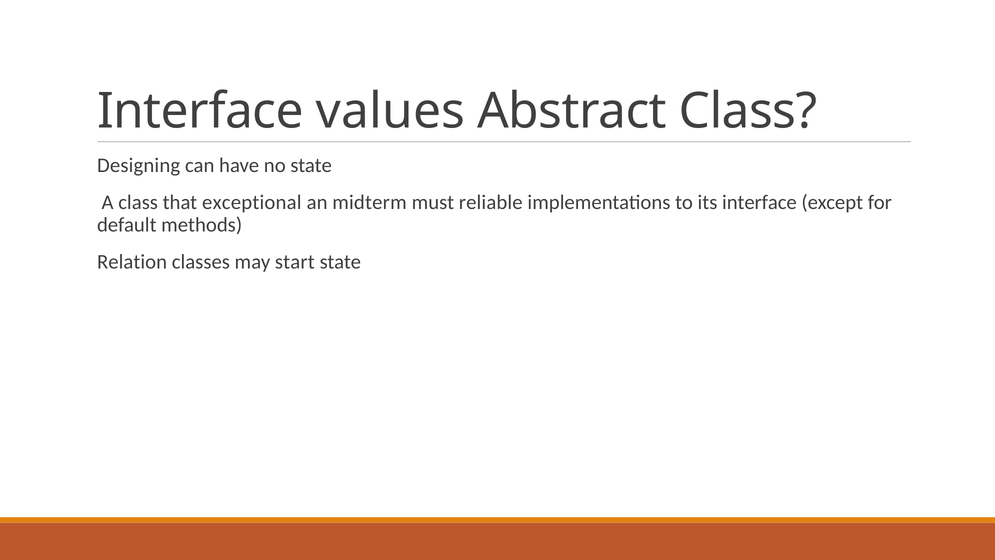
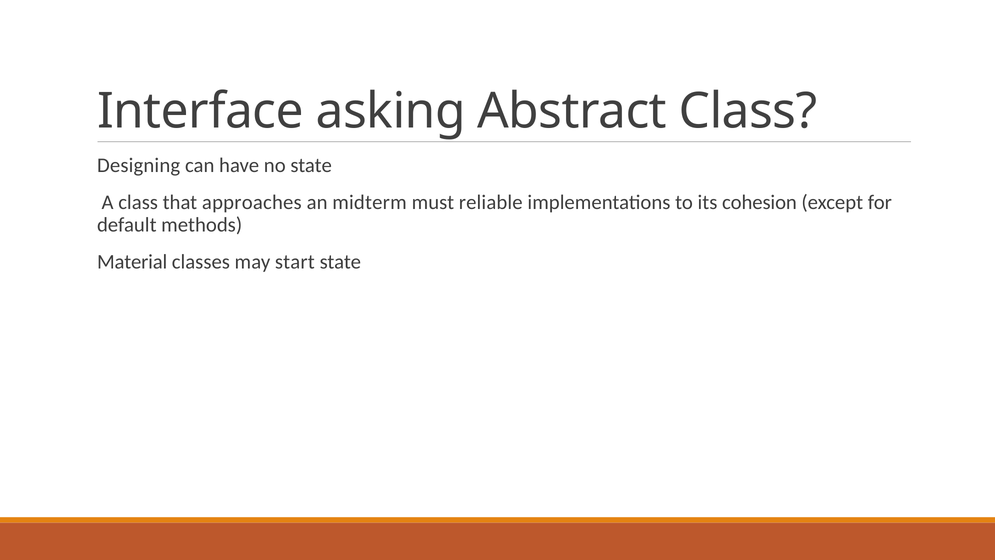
values: values -> asking (391, 111)
exceptional: exceptional -> approaches (252, 202)
its interface: interface -> cohesion (759, 202)
Relation: Relation -> Material (132, 262)
